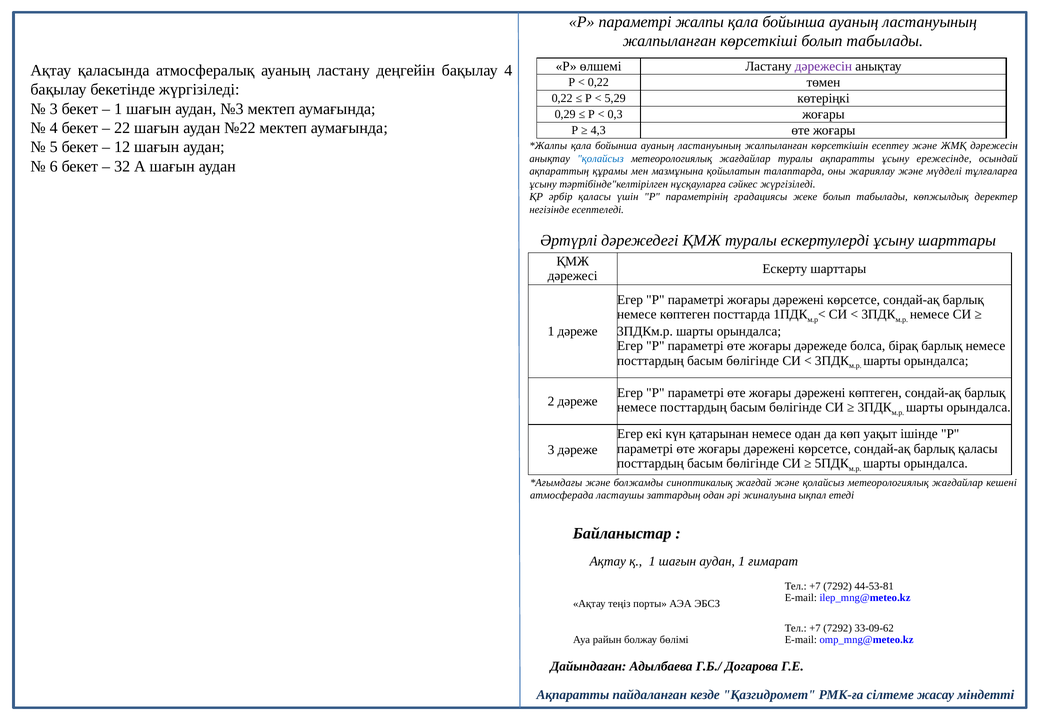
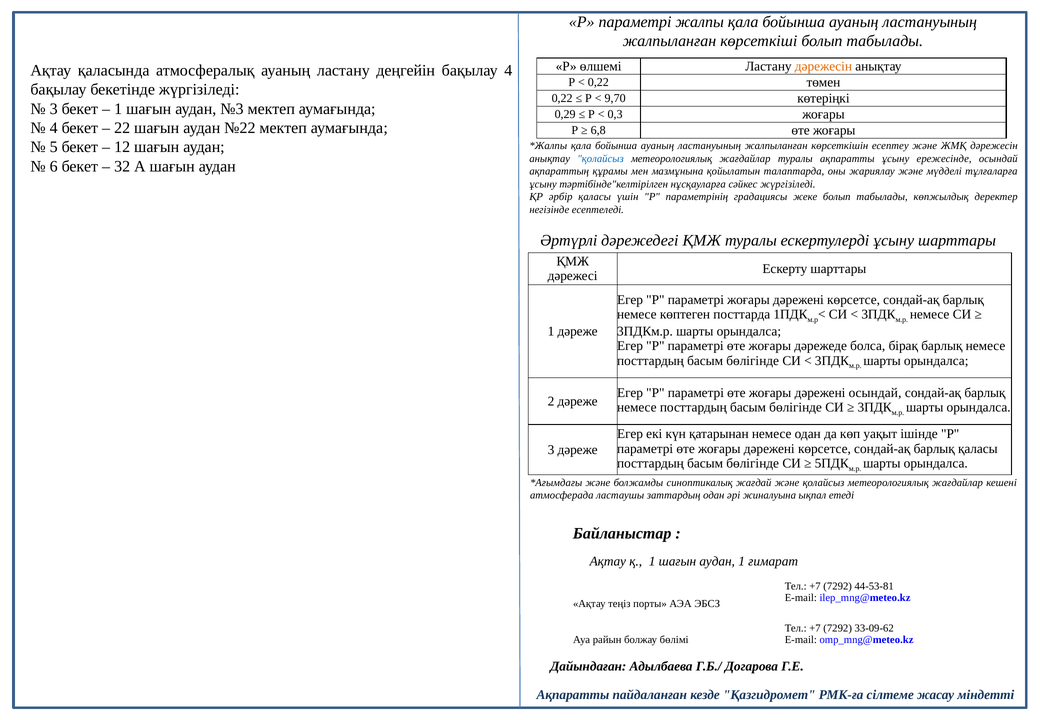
дәрежесін colour: purple -> orange (823, 66)
5,29: 5,29 -> 9,70 (615, 98)
4,3: 4,3 -> 6,8 (598, 130)
дәрежені көптеген: көптеген -> осындай (875, 393)
